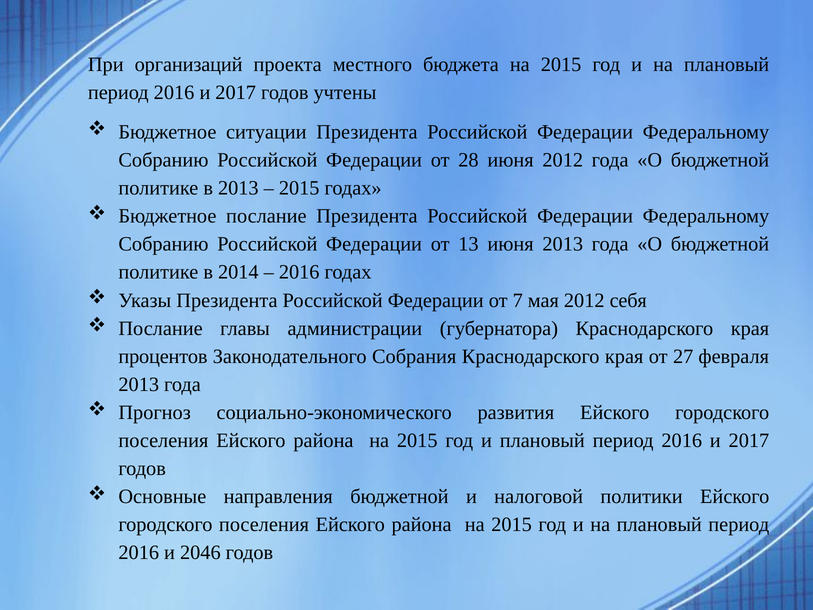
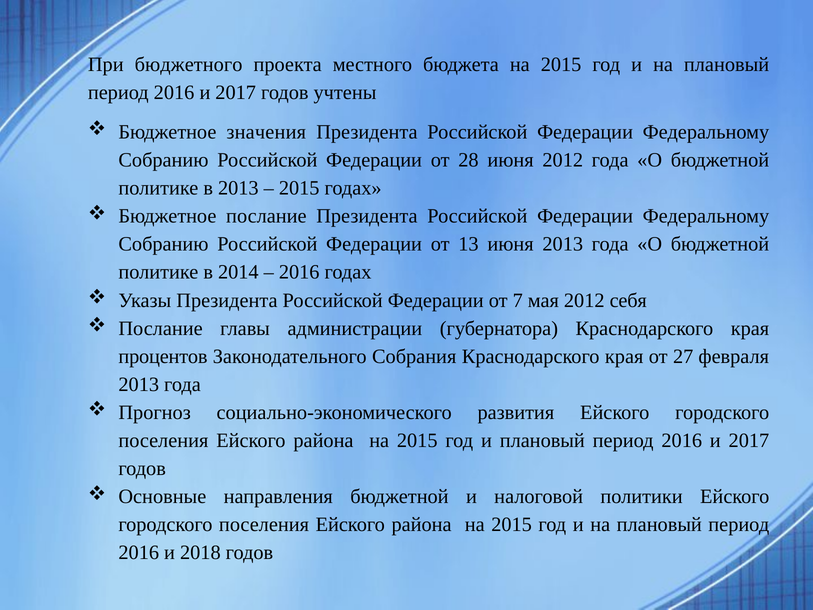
организаций: организаций -> бюджетного (189, 65)
ситуации: ситуации -> значения (266, 132)
2046: 2046 -> 2018 (200, 553)
